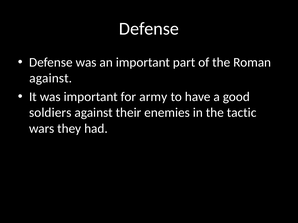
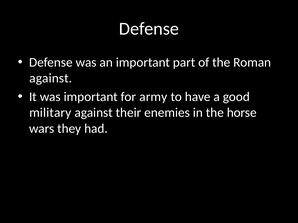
soldiers: soldiers -> military (50, 113)
tactic: tactic -> horse (242, 113)
